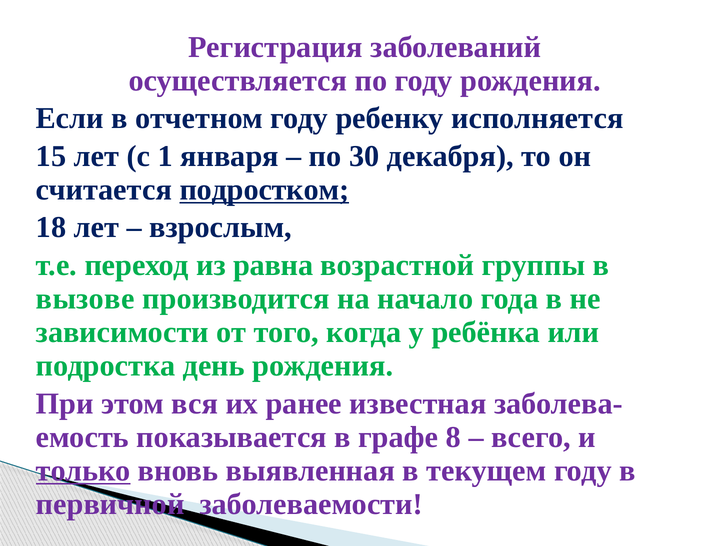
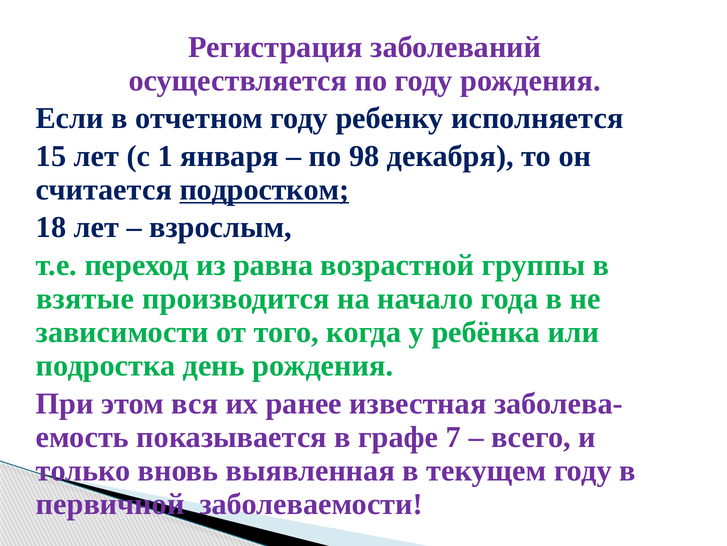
30: 30 -> 98 (364, 156)
вызове: вызове -> взятые (85, 298)
8: 8 -> 7 (453, 437)
только underline: present -> none (83, 470)
